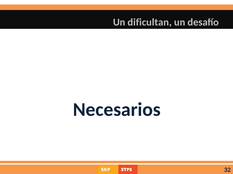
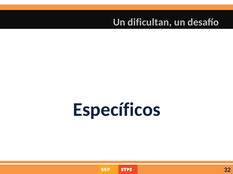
Necesarios: Necesarios -> Específicos (117, 110)
